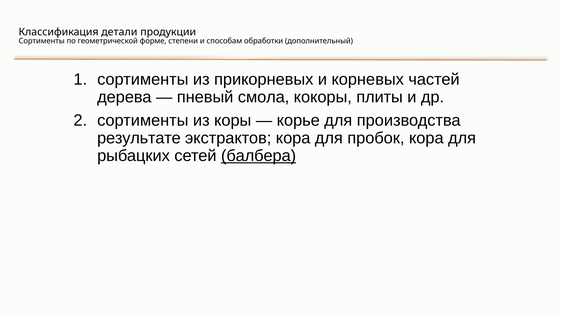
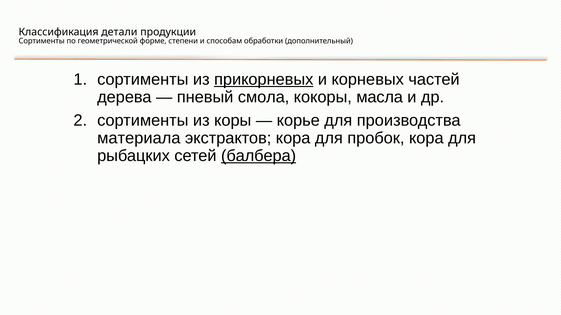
прикорневых underline: none -> present (264, 80)
плиты: плиты -> масла (380, 97)
результате: результате -> материала (139, 138)
